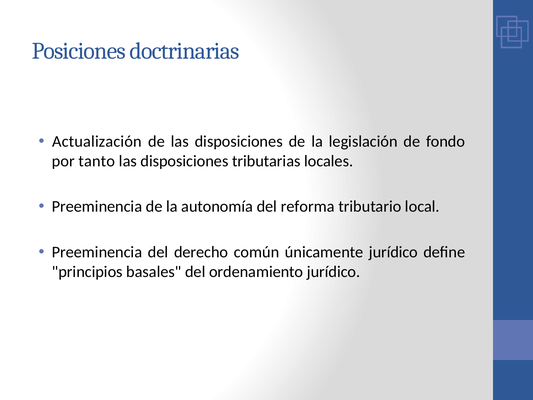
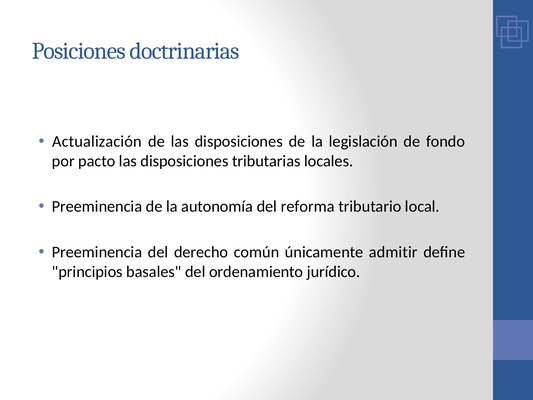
tanto: tanto -> pacto (97, 161)
únicamente jurídico: jurídico -> admitir (393, 252)
